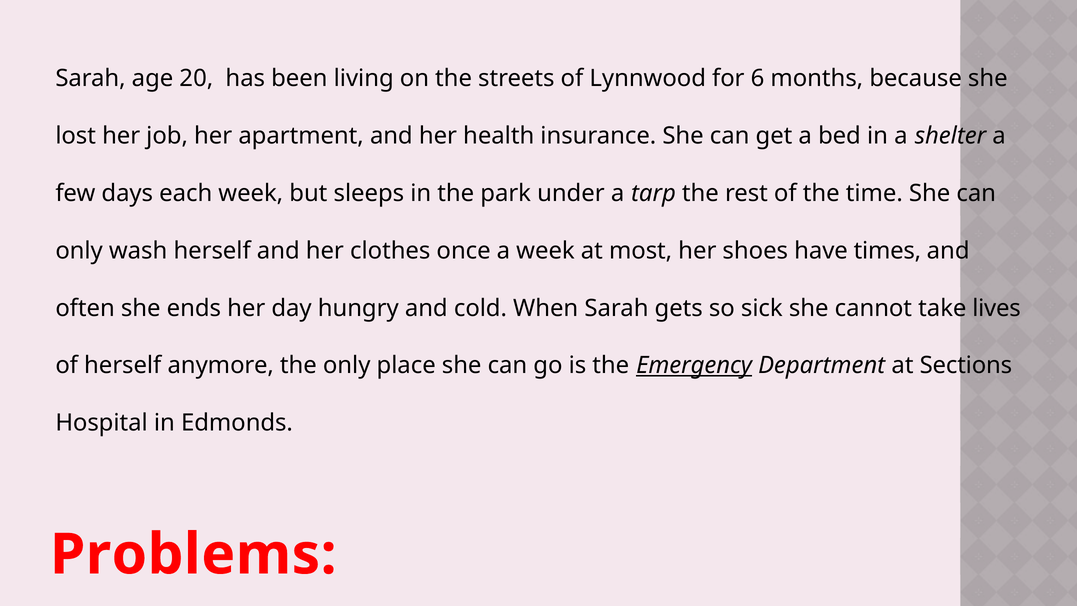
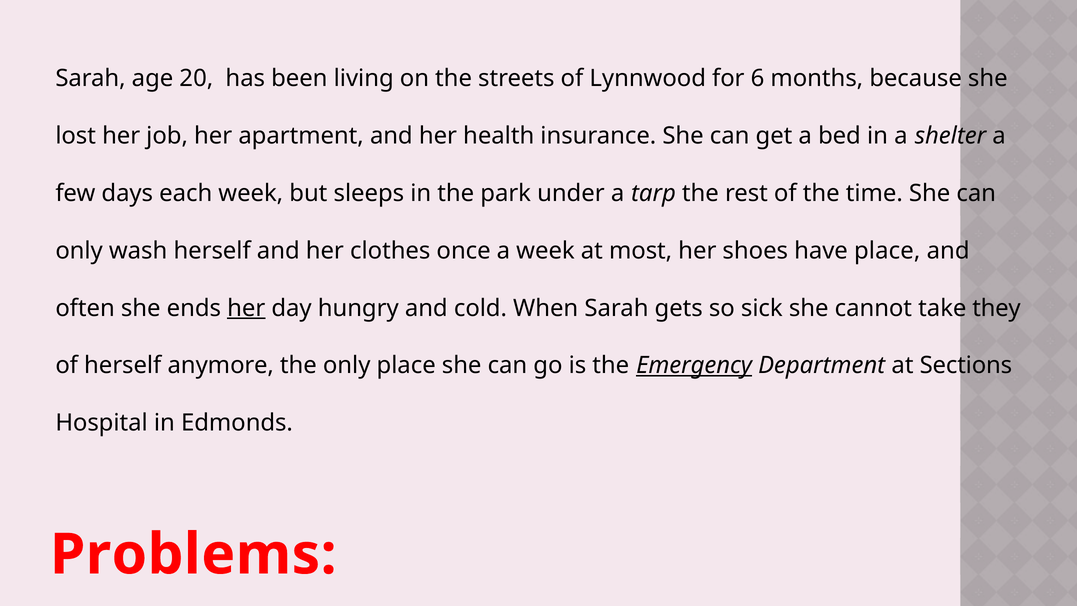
have times: times -> place (887, 251)
her underline: none -> present (246, 308)
lives: lives -> they (996, 308)
